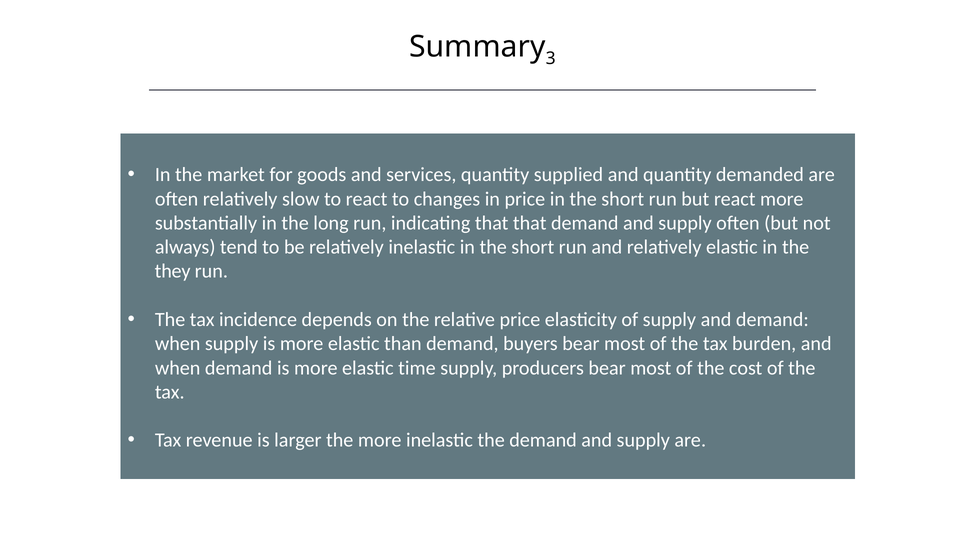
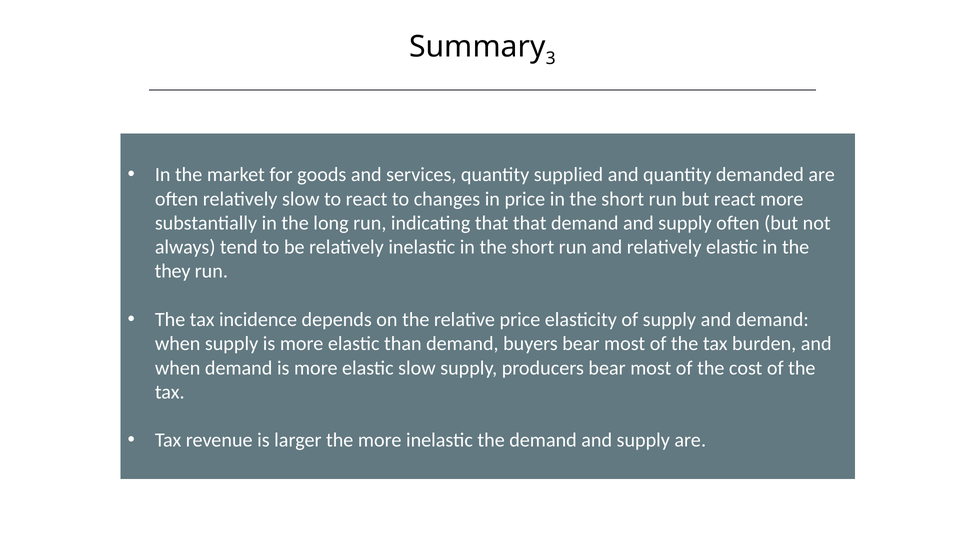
elastic time: time -> slow (417, 368)
